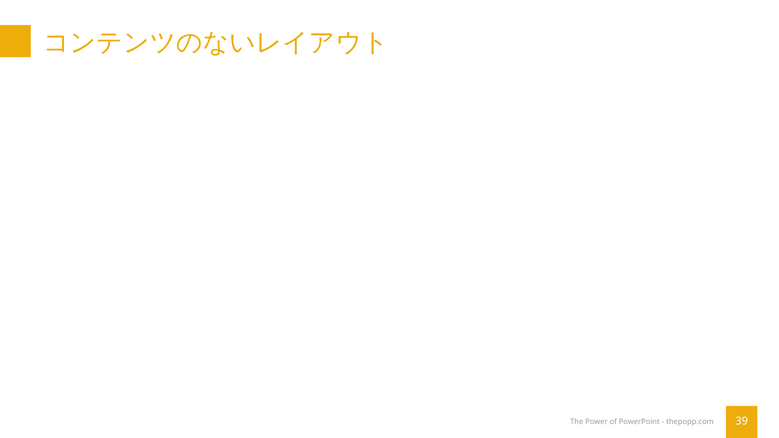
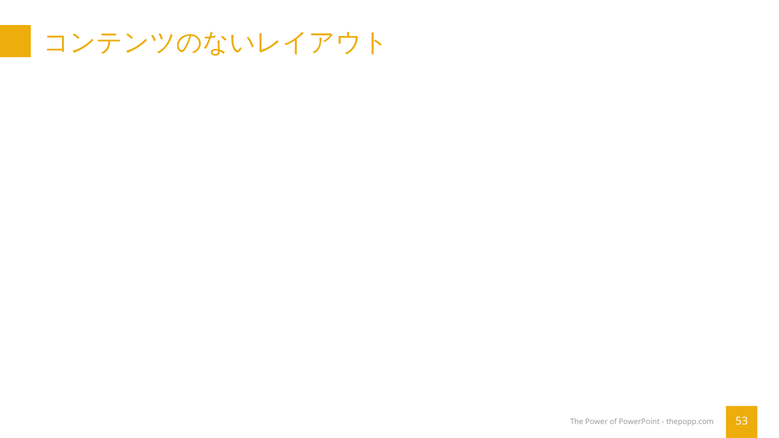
39: 39 -> 53 (742, 421)
